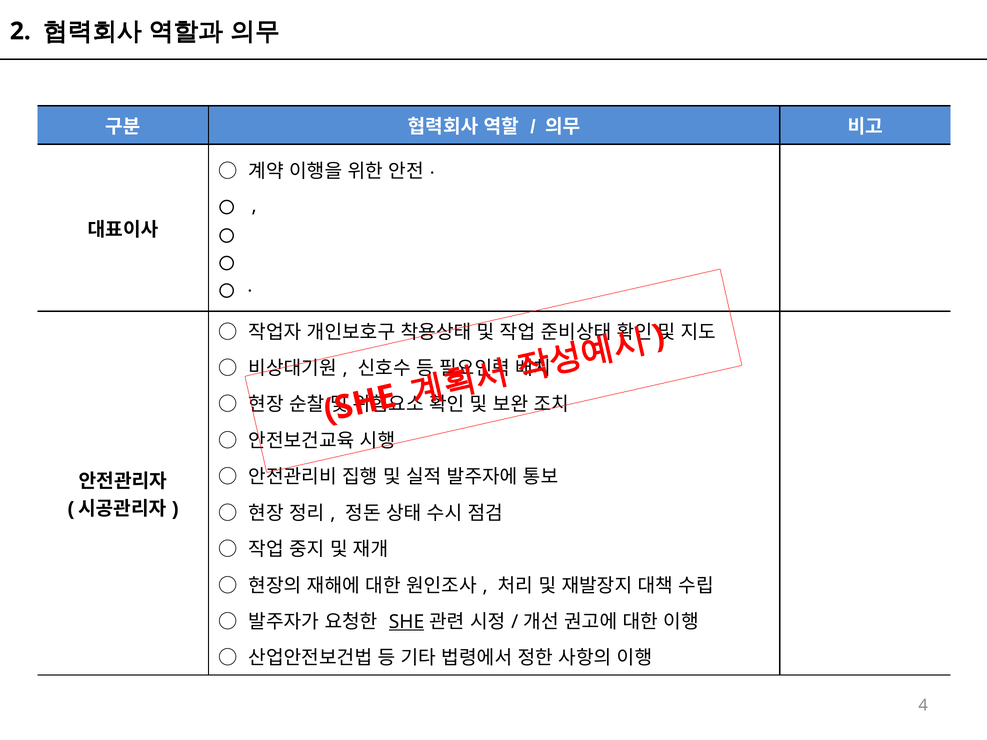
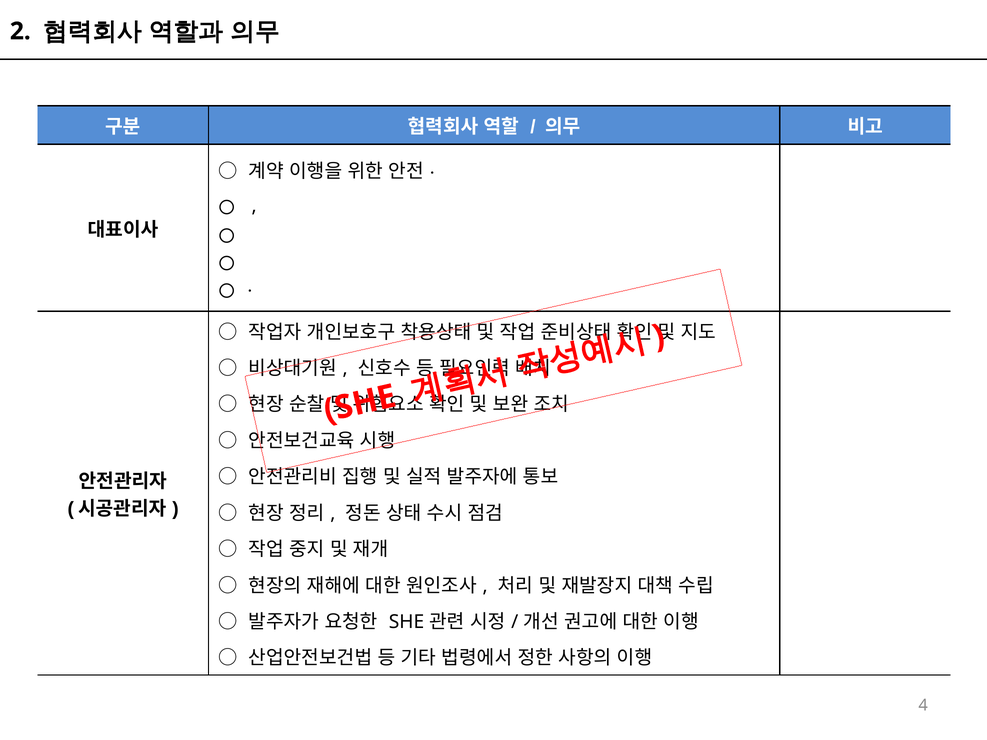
SHE underline: present -> none (407, 622)
